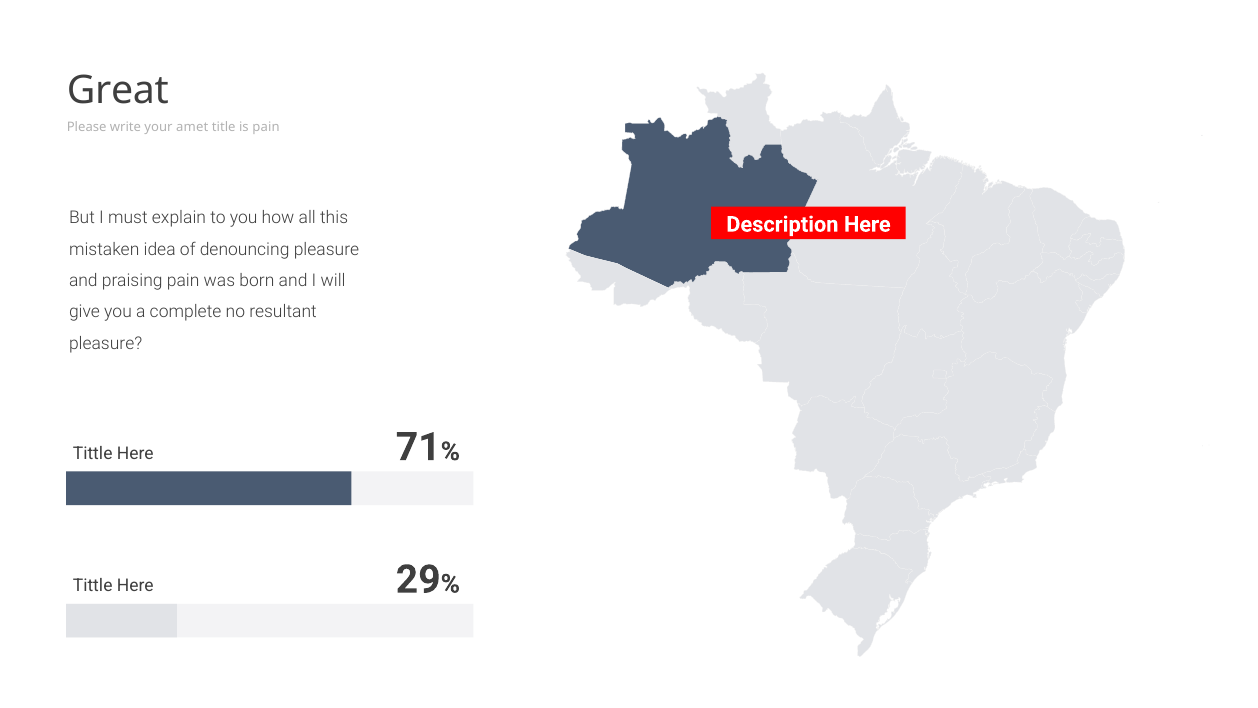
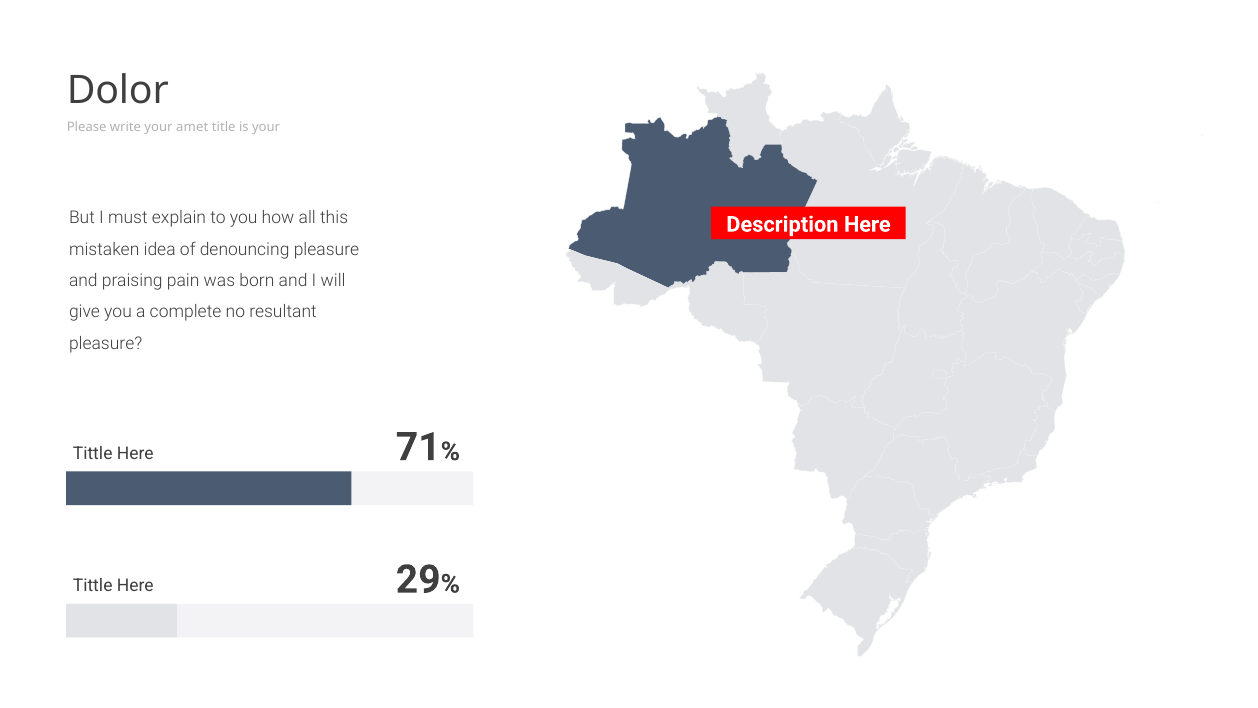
Great: Great -> Dolor (118, 91)
is pain: pain -> your (266, 127)
